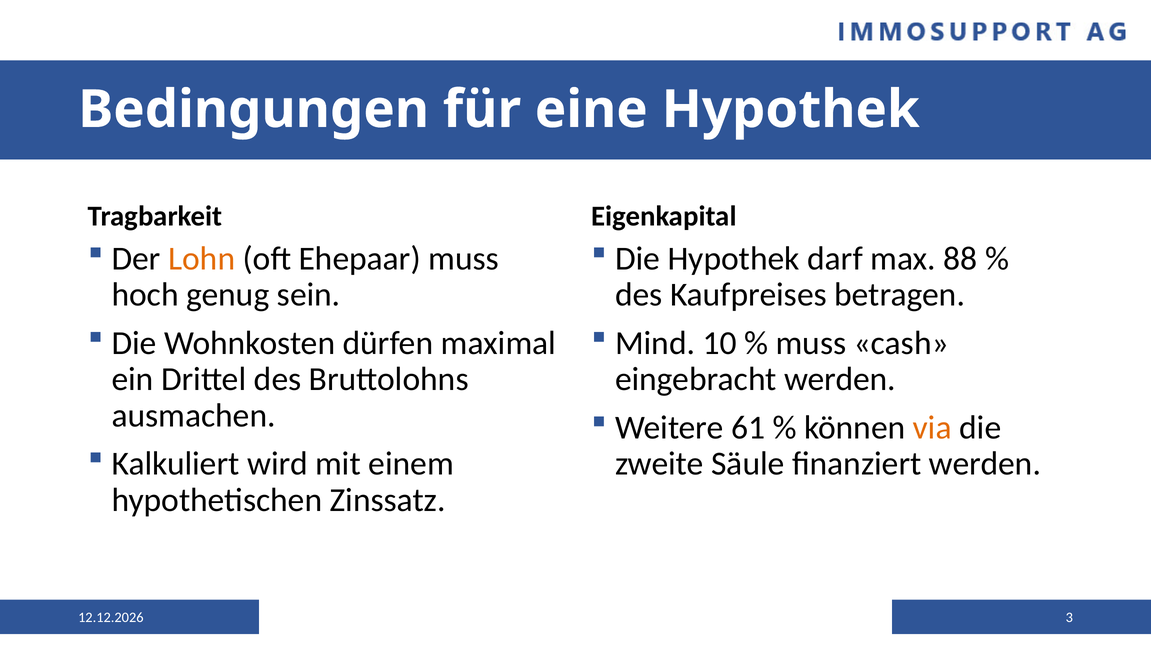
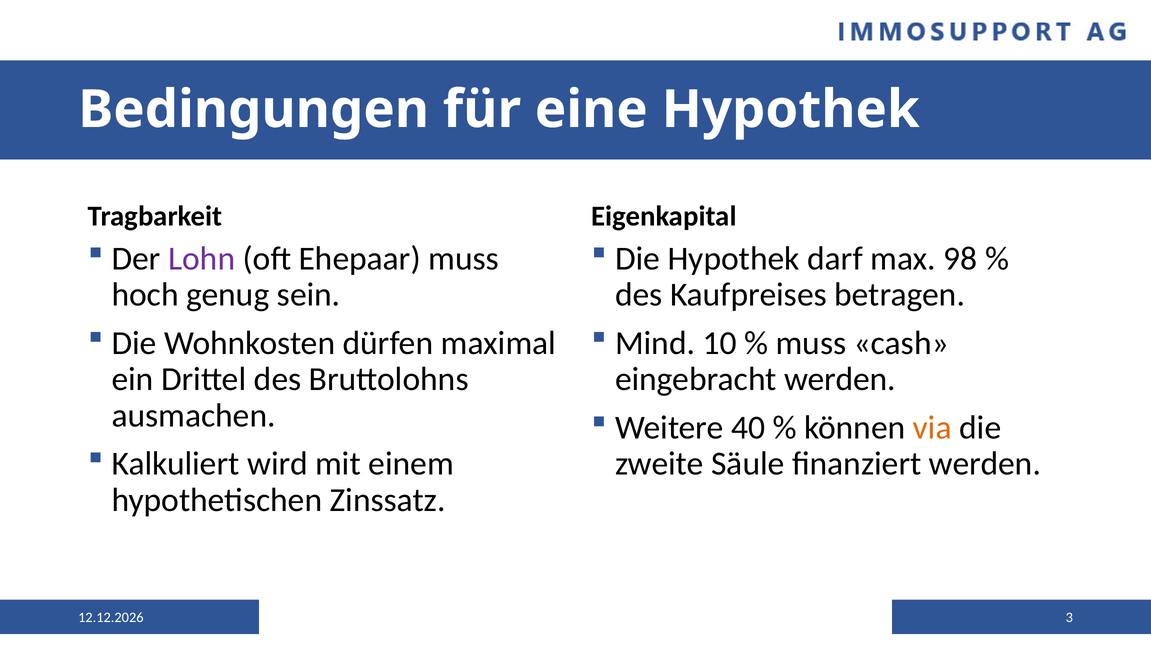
Lohn colour: orange -> purple (202, 259)
88: 88 -> 98 (960, 259)
61: 61 -> 40 (748, 428)
